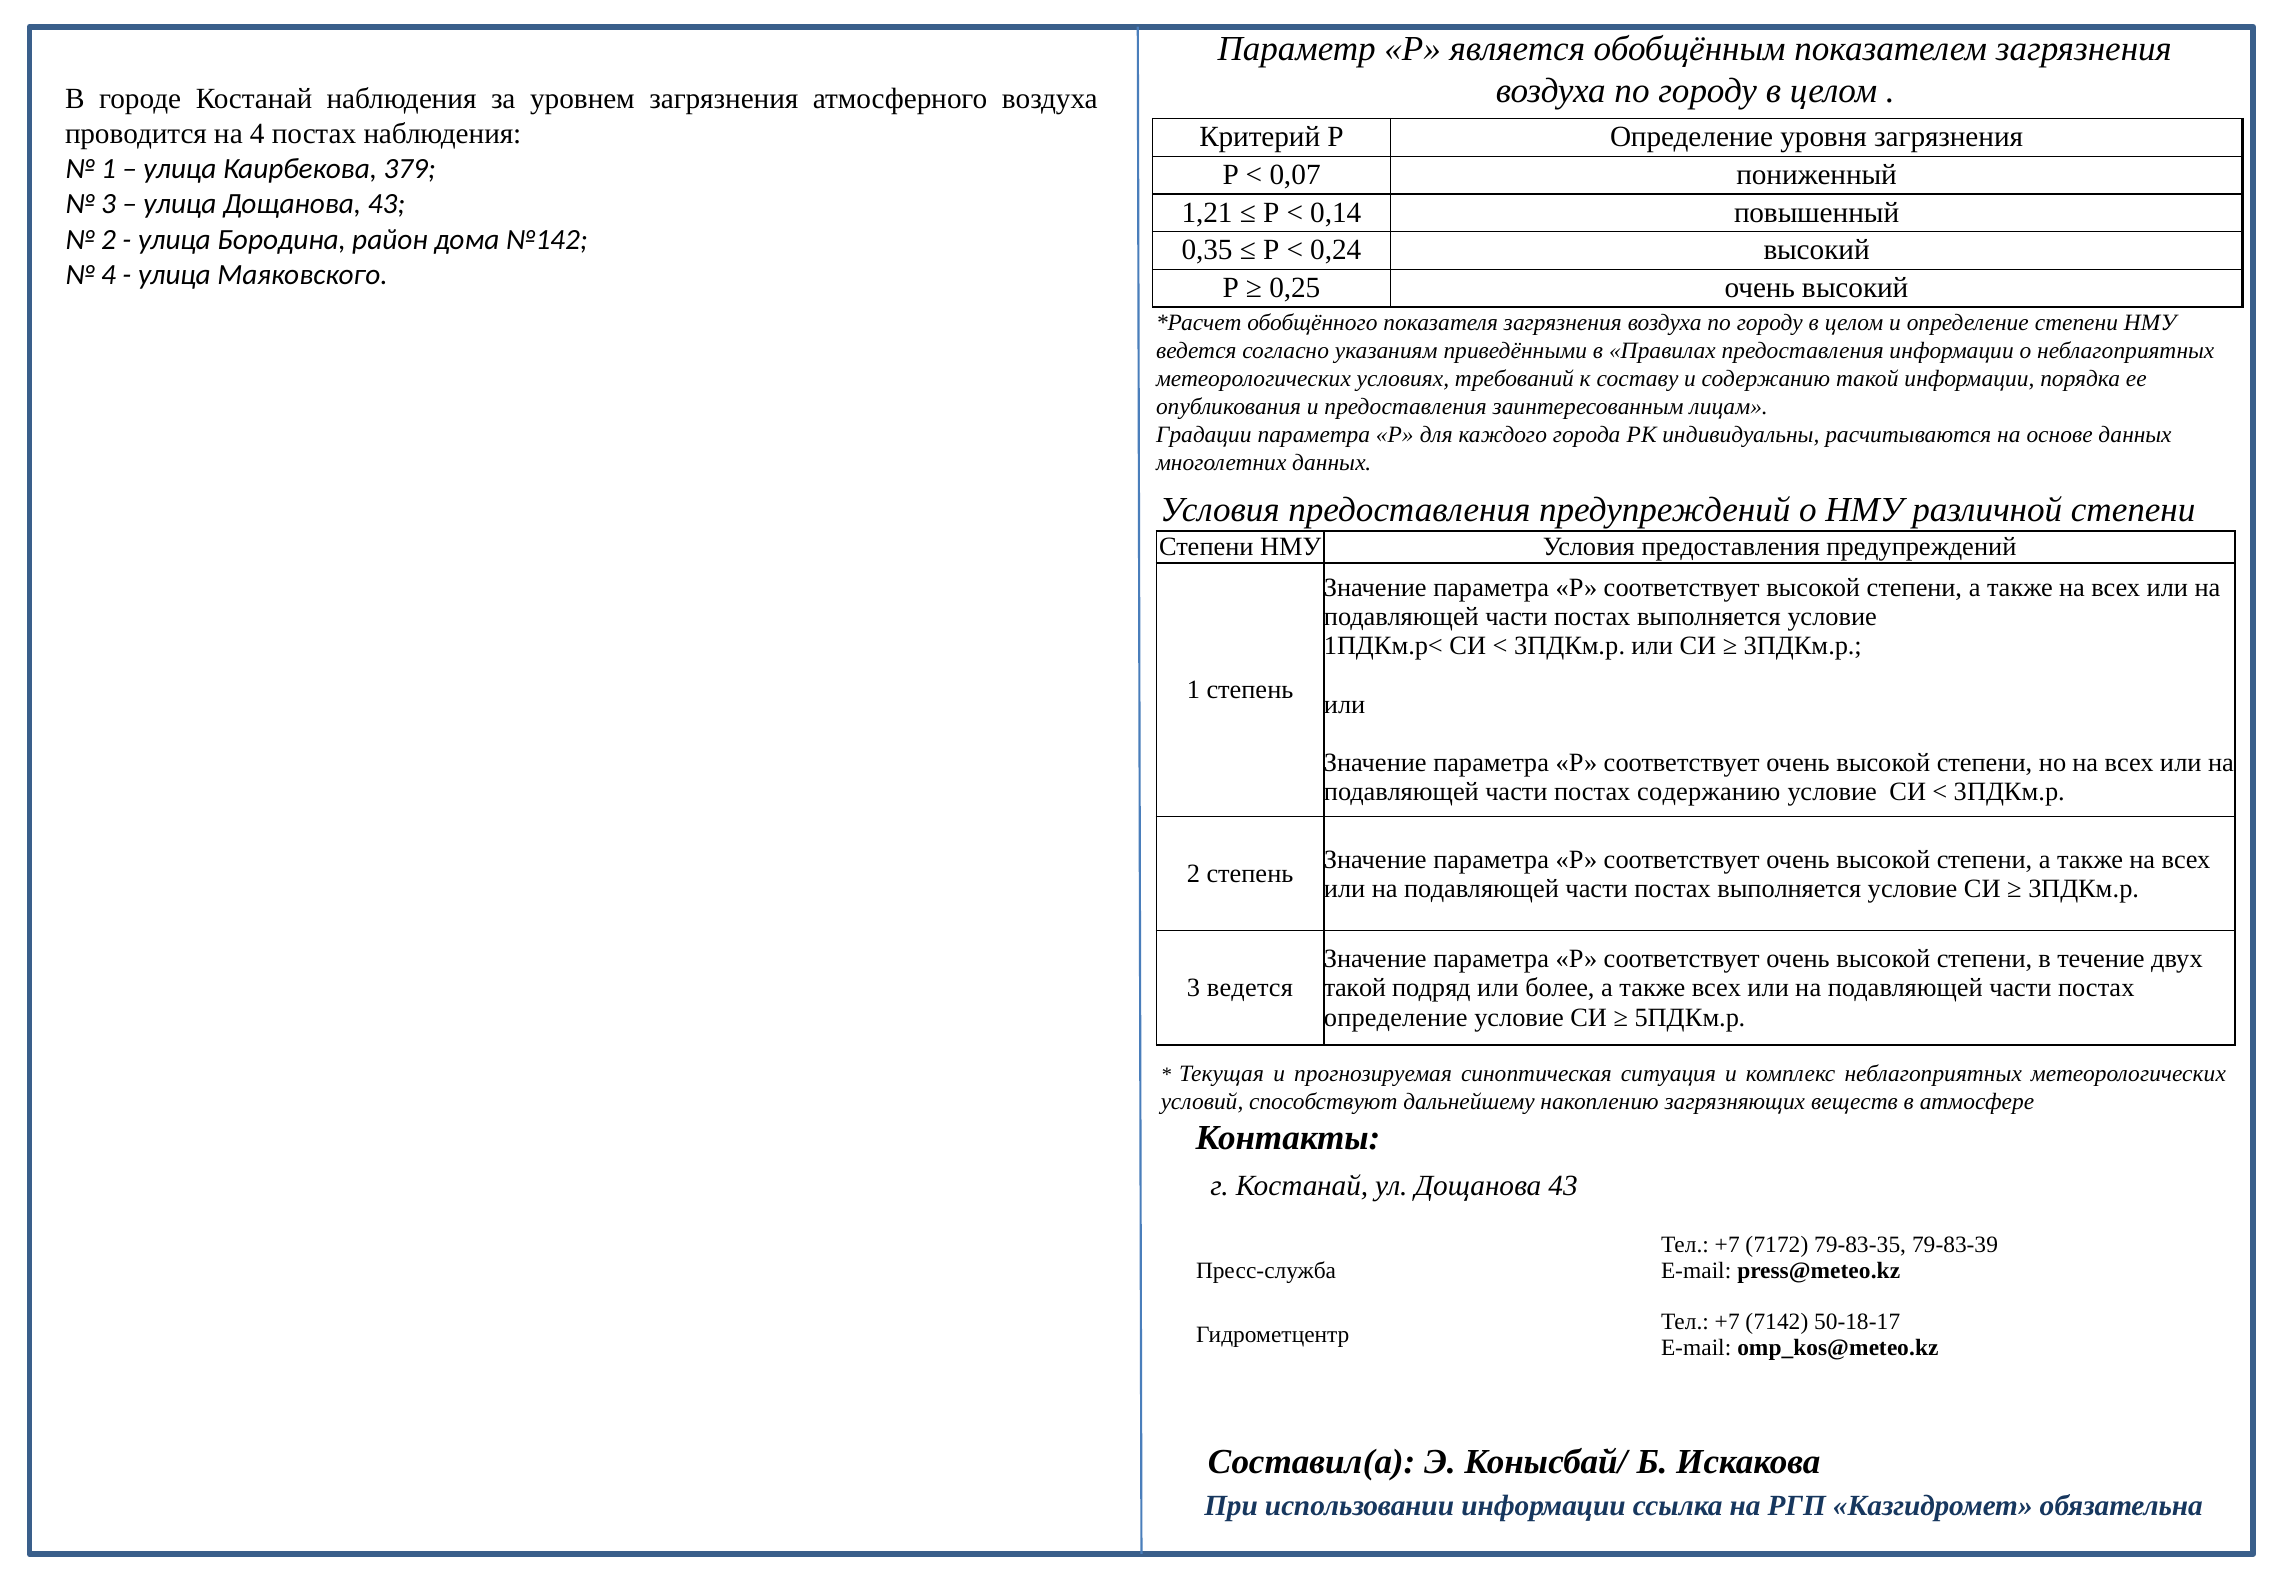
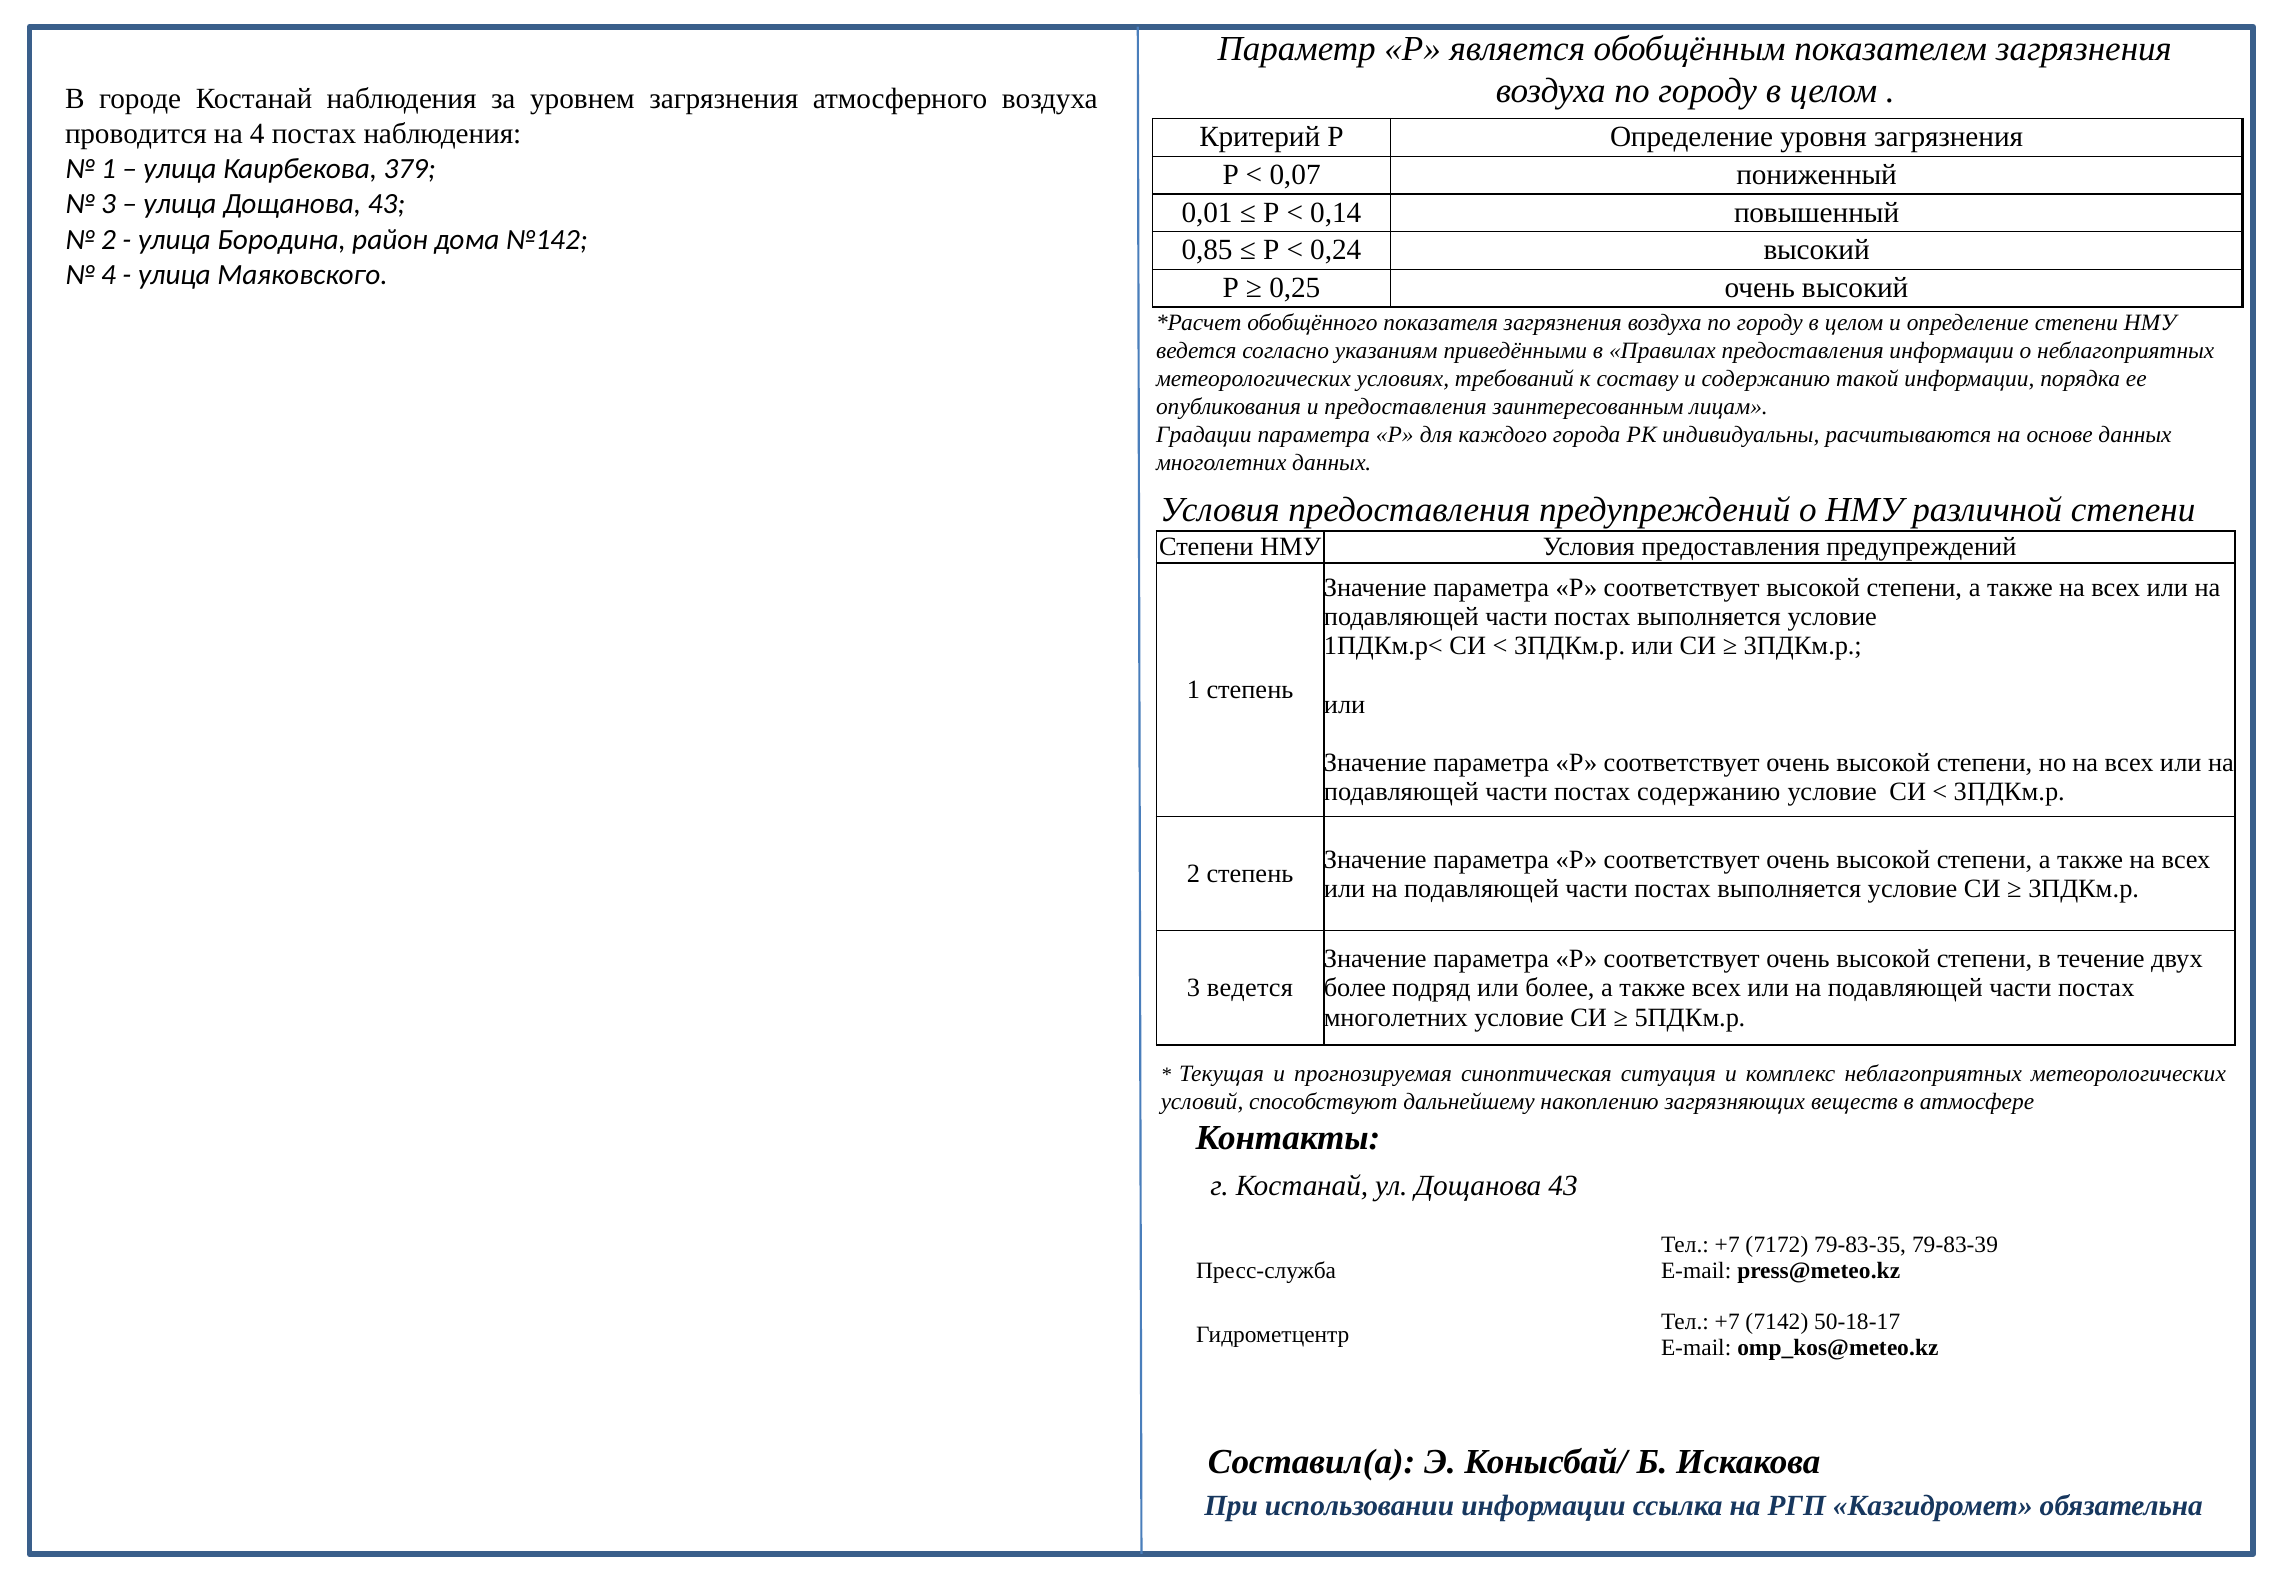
1,21: 1,21 -> 0,01 (1207, 212)
0,35: 0,35 -> 0,85 (1207, 250)
такой: такой -> более (1355, 988)
определение: определение -> многолетних (1396, 1017)
